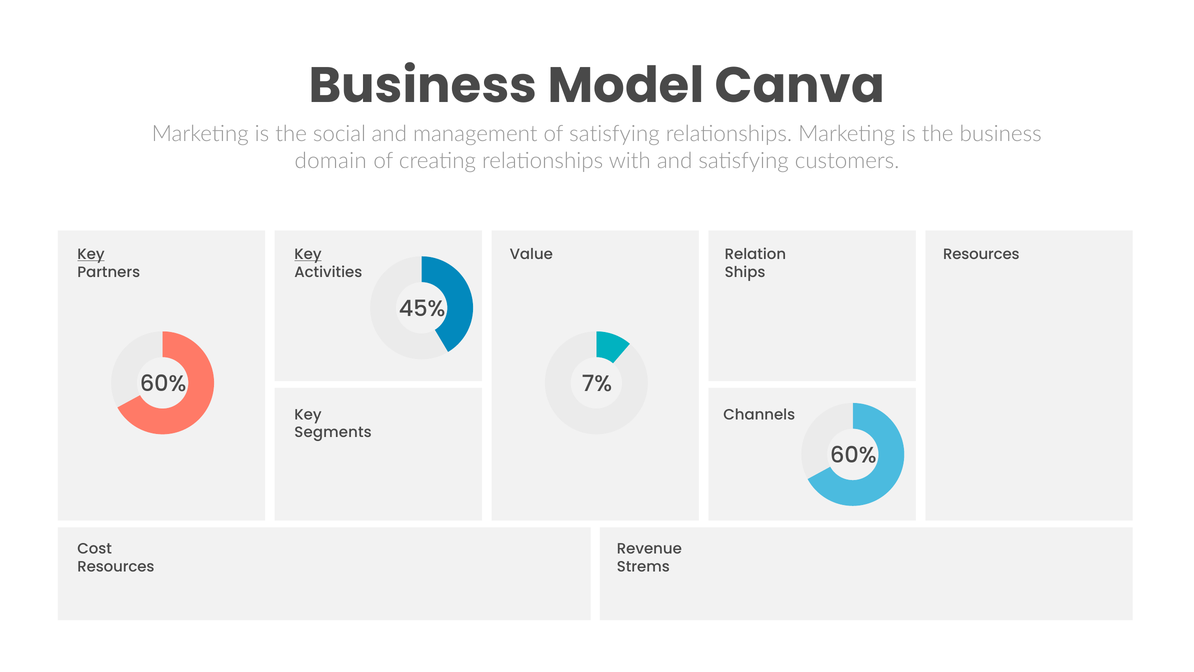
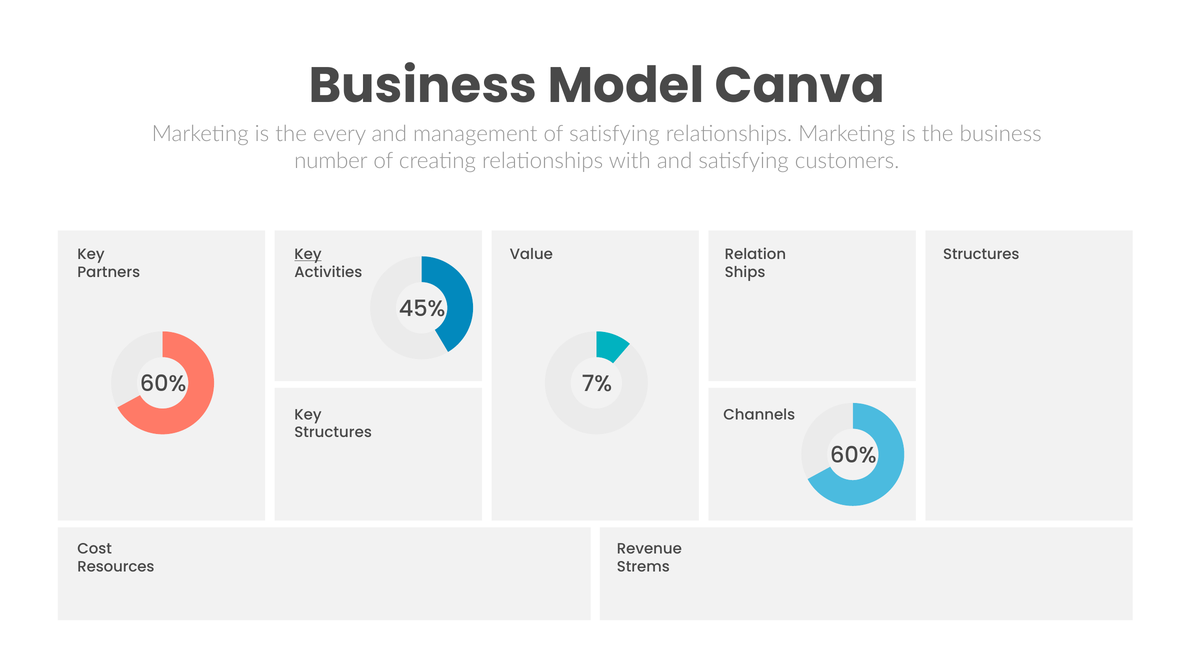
social: social -> every (340, 134)
domain: domain -> number (331, 161)
Key underline: present -> none (91, 254)
Resources: Resources -> Structures (981, 254)
Segments: Segments -> Structures (333, 432)
